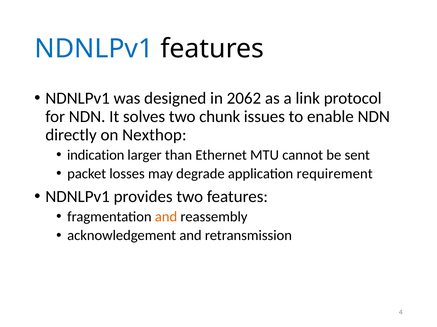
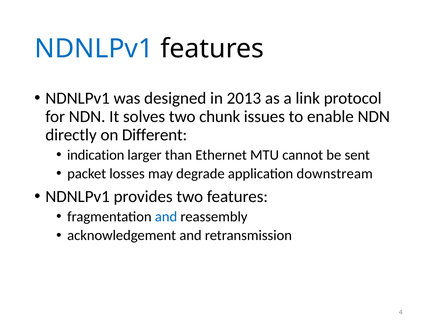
2062: 2062 -> 2013 (244, 99)
Nexthop: Nexthop -> Different (154, 135)
requirement: requirement -> downstream (335, 174)
and colour: orange -> blue (166, 217)
